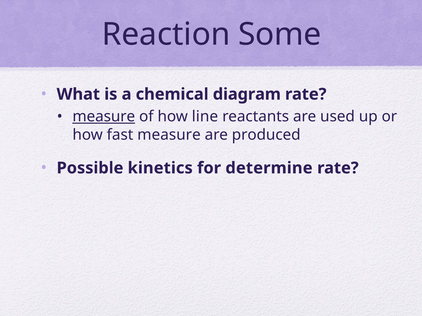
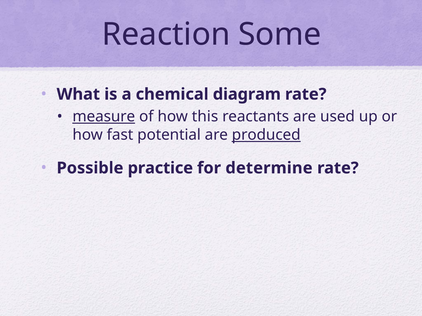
line: line -> this (205, 117)
fast measure: measure -> potential (169, 135)
produced underline: none -> present (266, 135)
kinetics: kinetics -> practice (160, 168)
